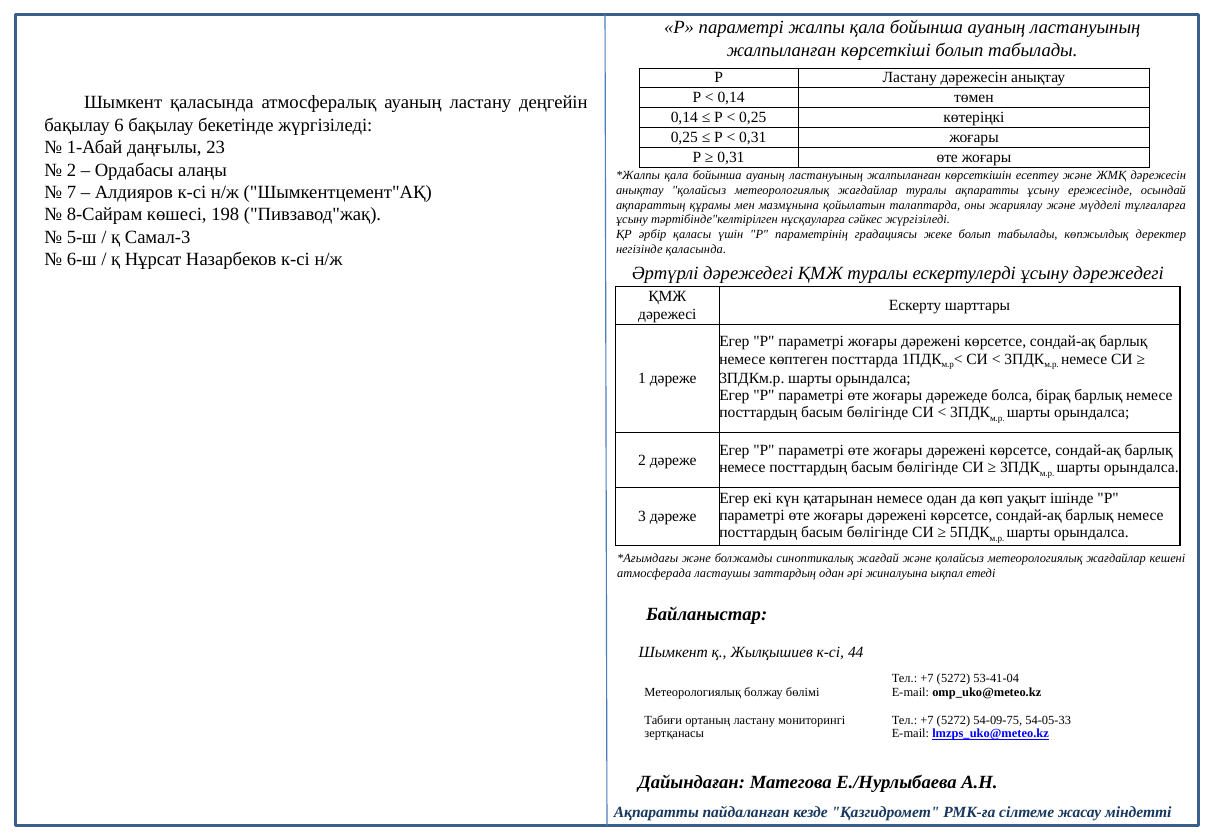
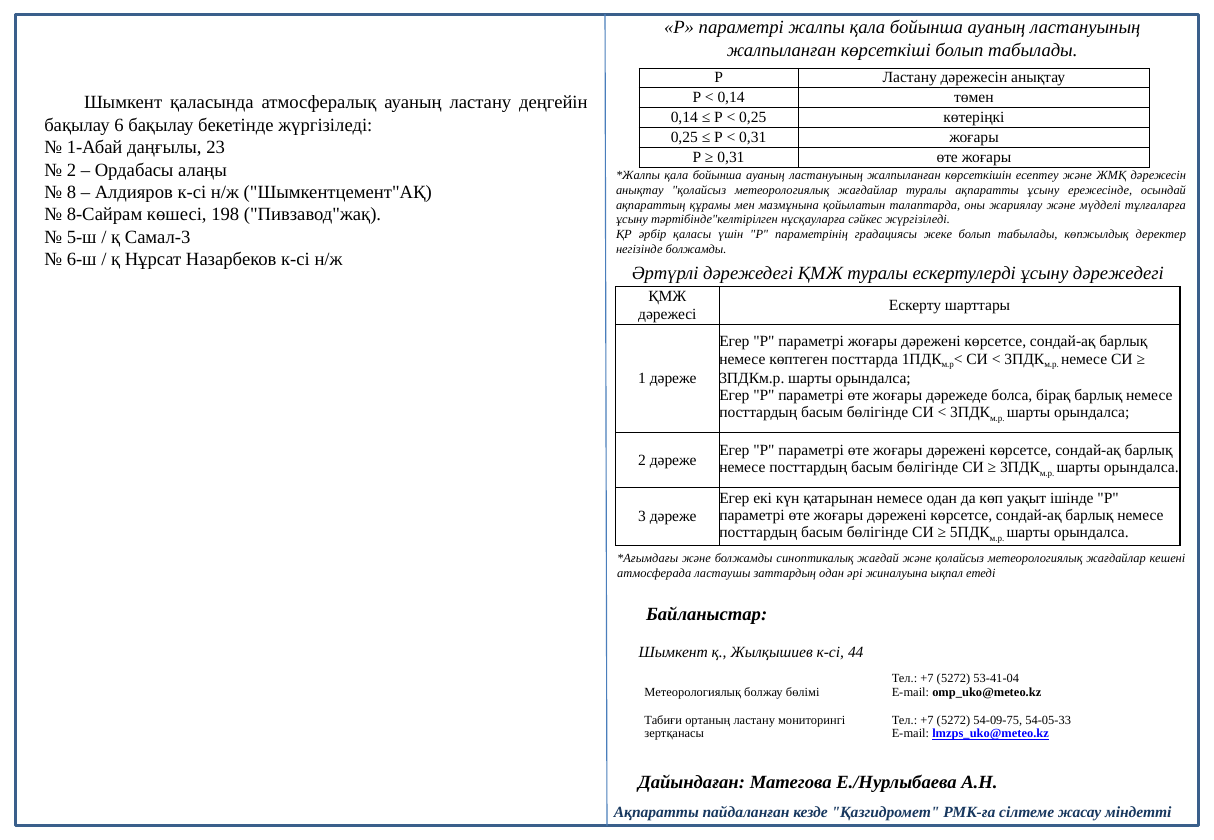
7: 7 -> 8 (71, 193)
негізінде қаласында: қаласында -> болжамды (696, 250)
